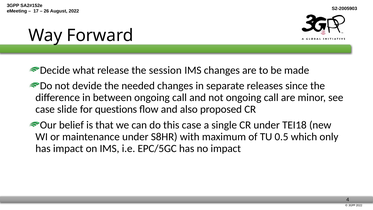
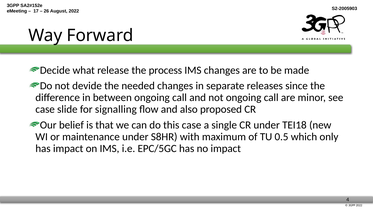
session: session -> process (165, 70)
questions: questions -> signalling (116, 109)
